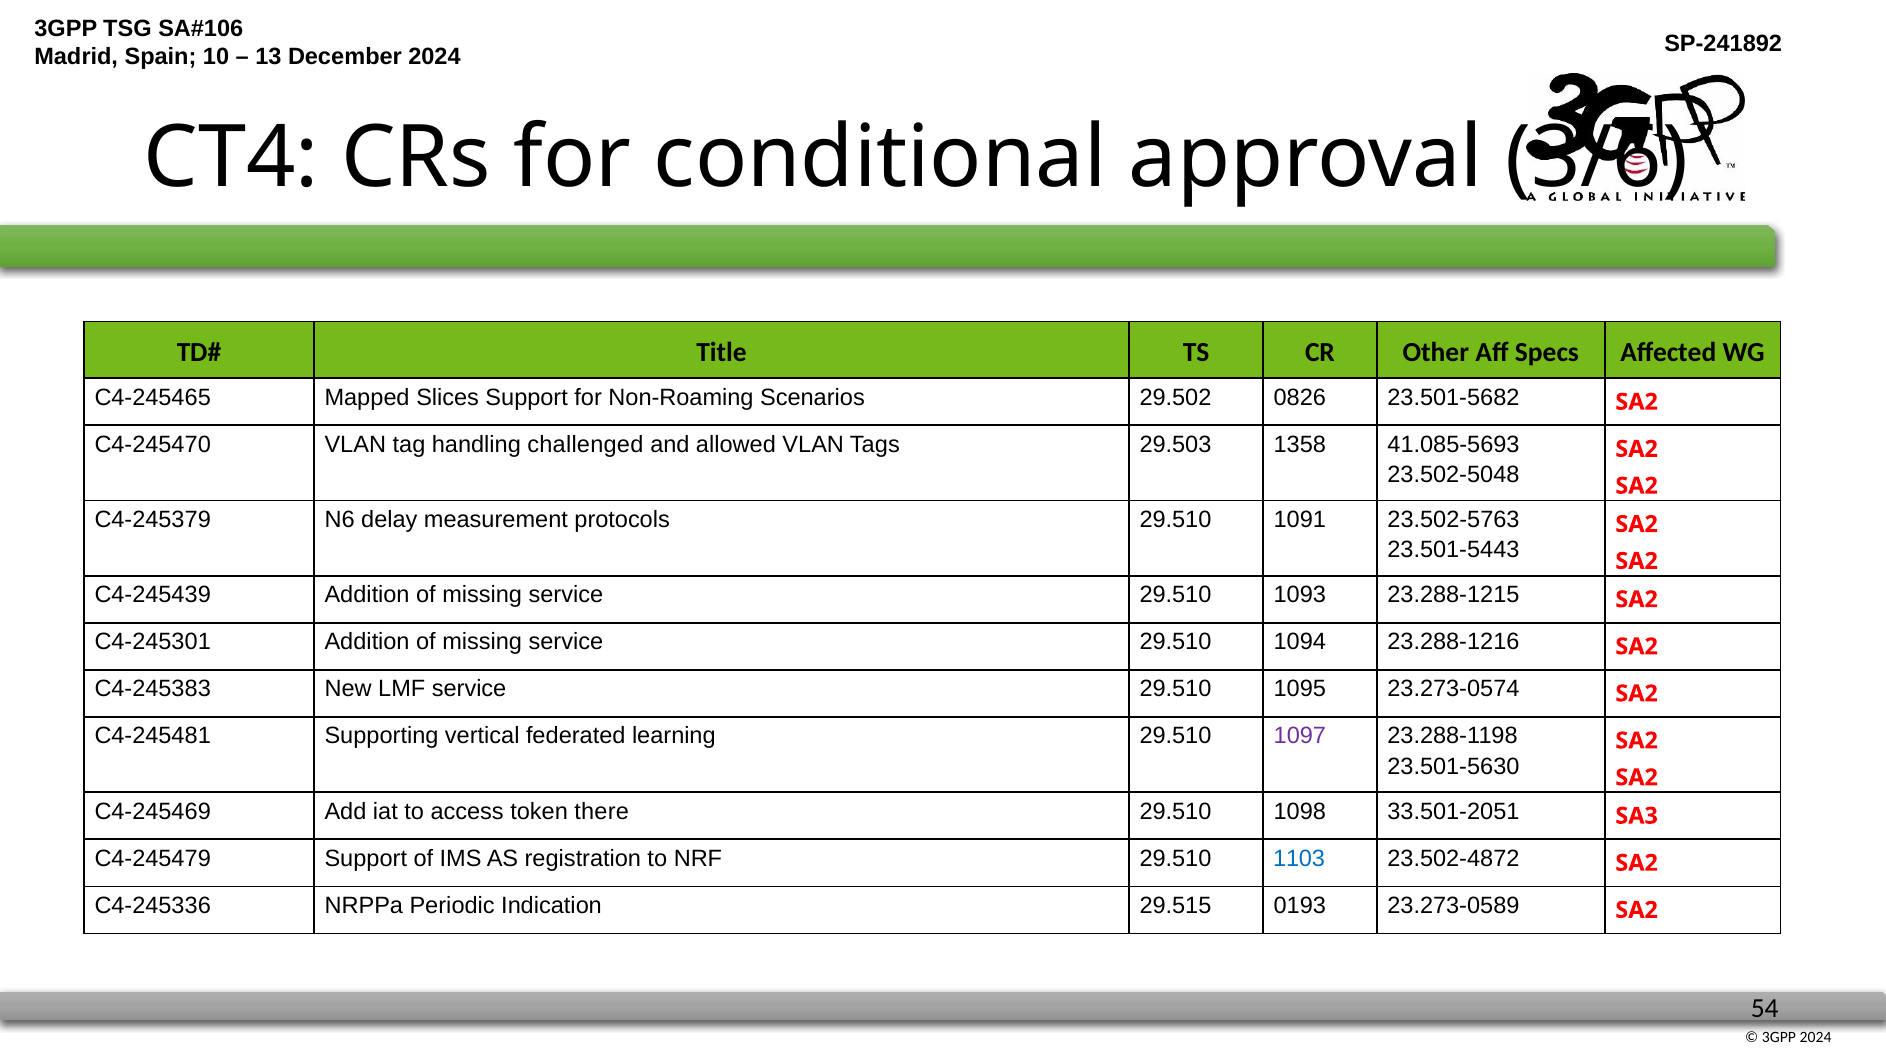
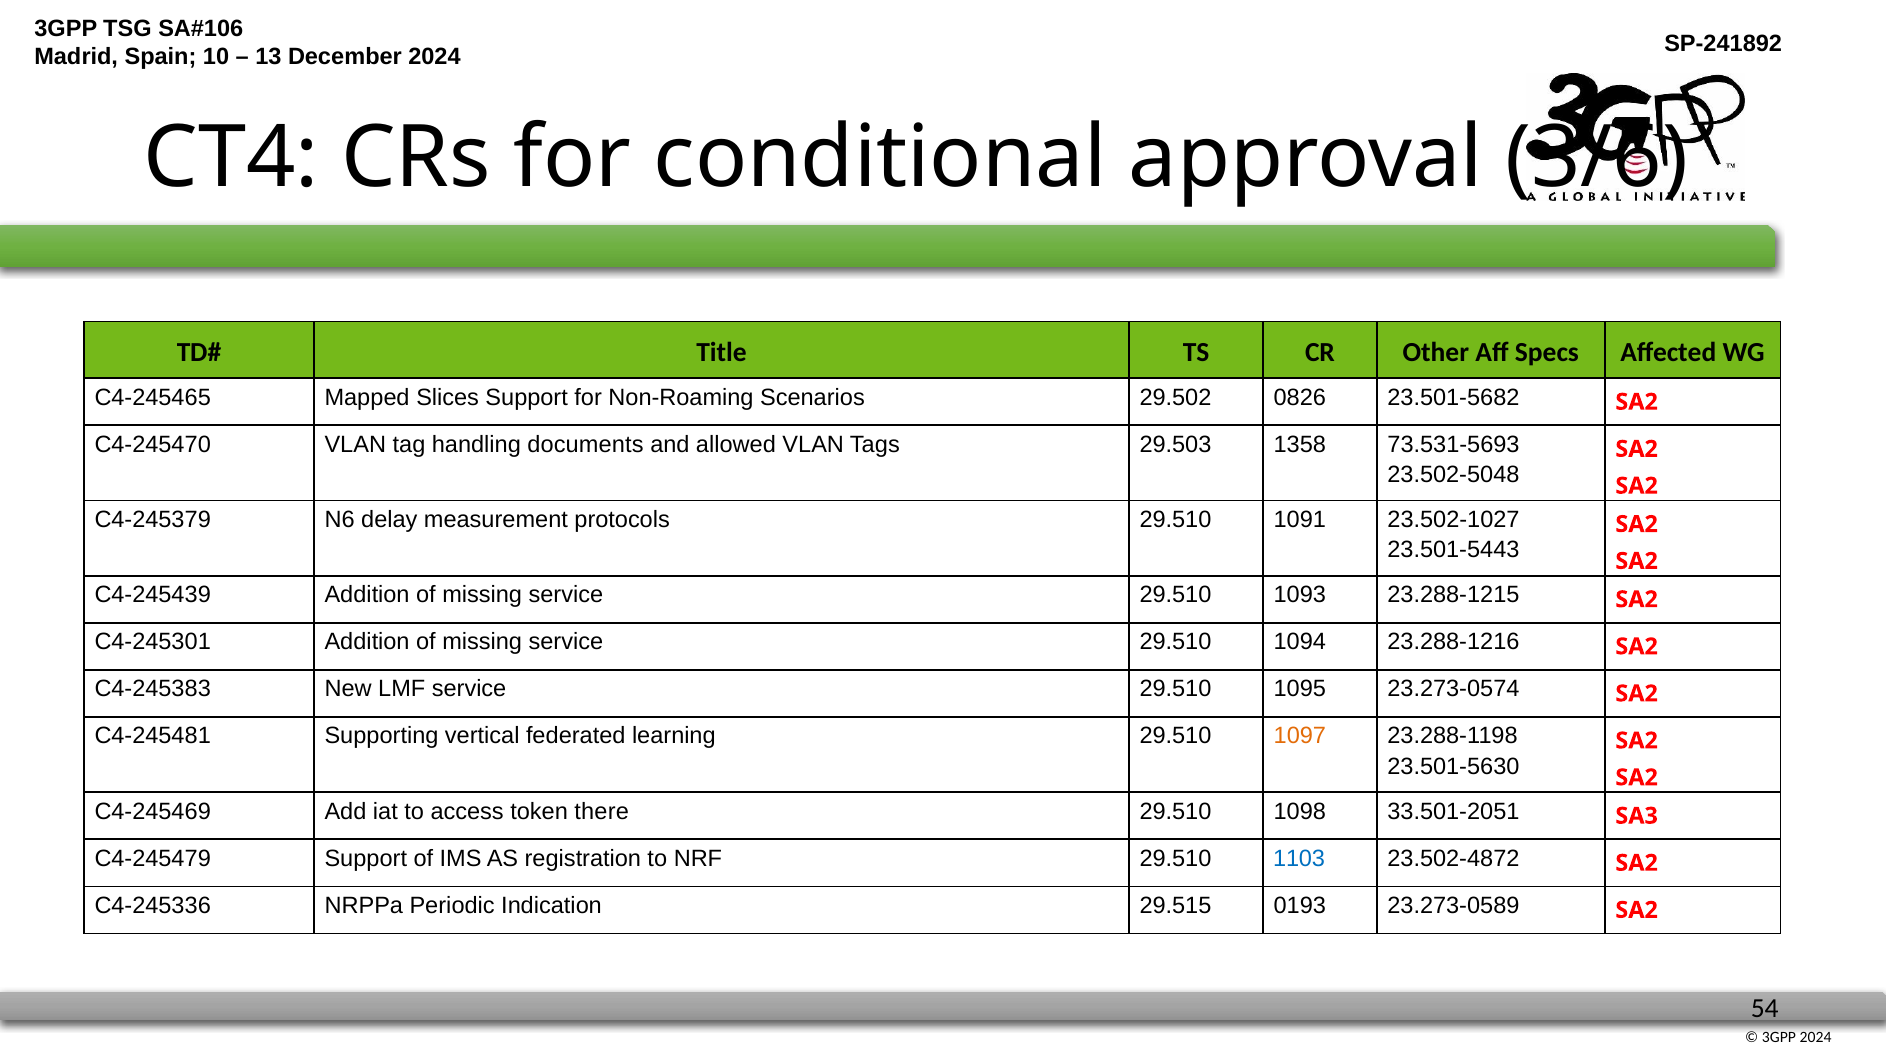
challenged: challenged -> documents (585, 444)
41.085-5693: 41.085-5693 -> 73.531-5693 (1453, 444)
23.502-5763: 23.502-5763 -> 23.502-1027 (1453, 520)
1097 colour: purple -> orange (1300, 736)
